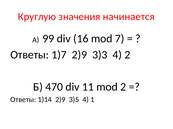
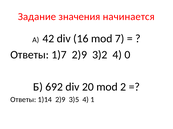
Круглую: Круглую -> Задание (37, 17)
99: 99 -> 42 (48, 39)
3)3: 3)3 -> 3)2 (100, 55)
4 2: 2 -> 0 (127, 55)
470: 470 -> 692 (54, 87)
11: 11 -> 20 (88, 87)
